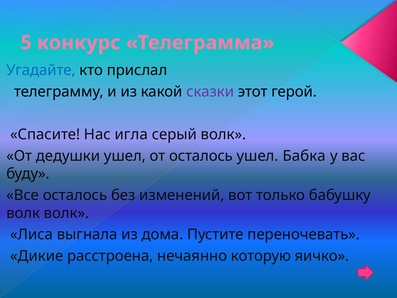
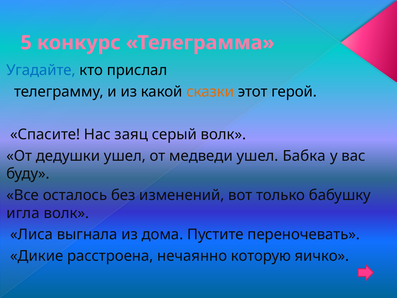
сказки colour: purple -> orange (210, 92)
игла: игла -> заяц (131, 134)
от осталось: осталось -> медведи (201, 156)
волк: волк -> игла (23, 213)
